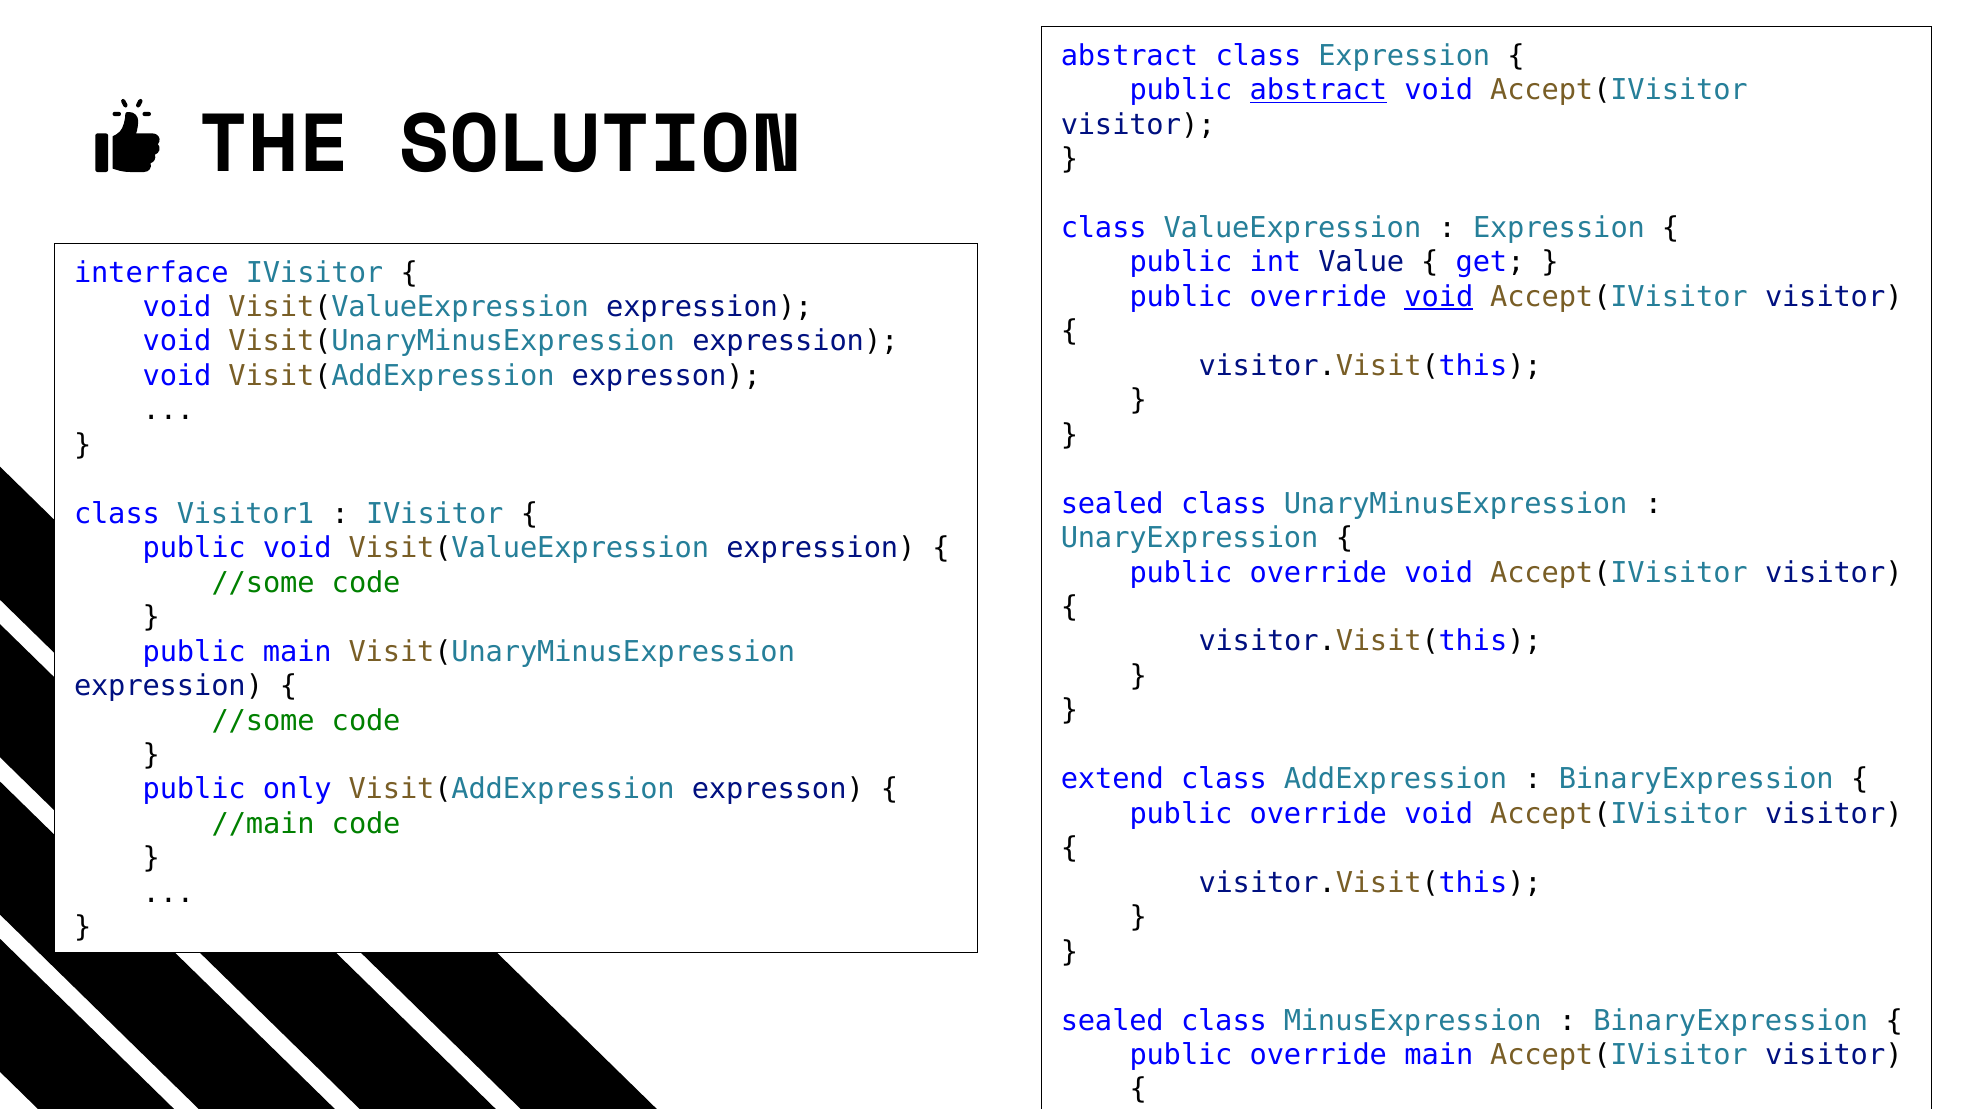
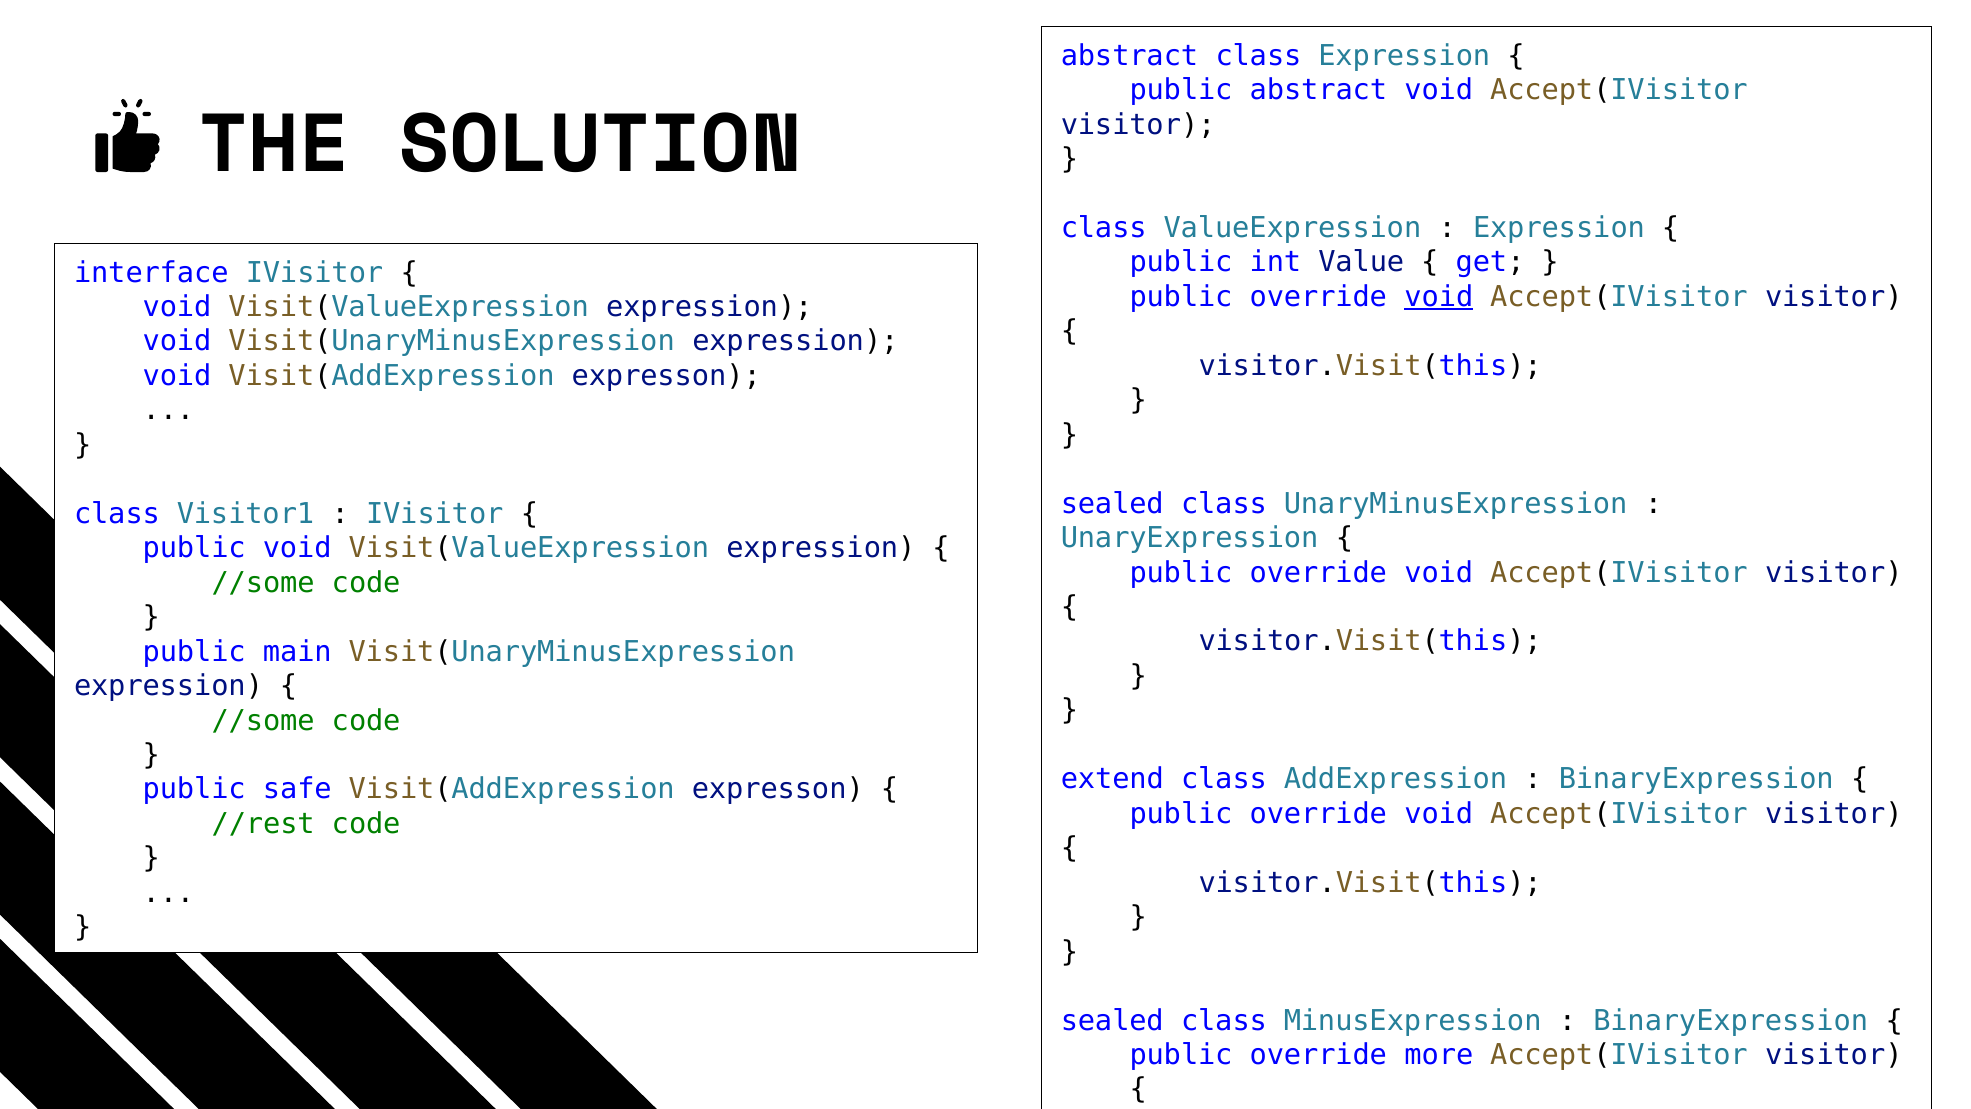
abstract underline: present -> none (1318, 90)
only: only -> safe (297, 789)
//main: //main -> //rest (263, 824)
override main: main -> more (1439, 1055)
